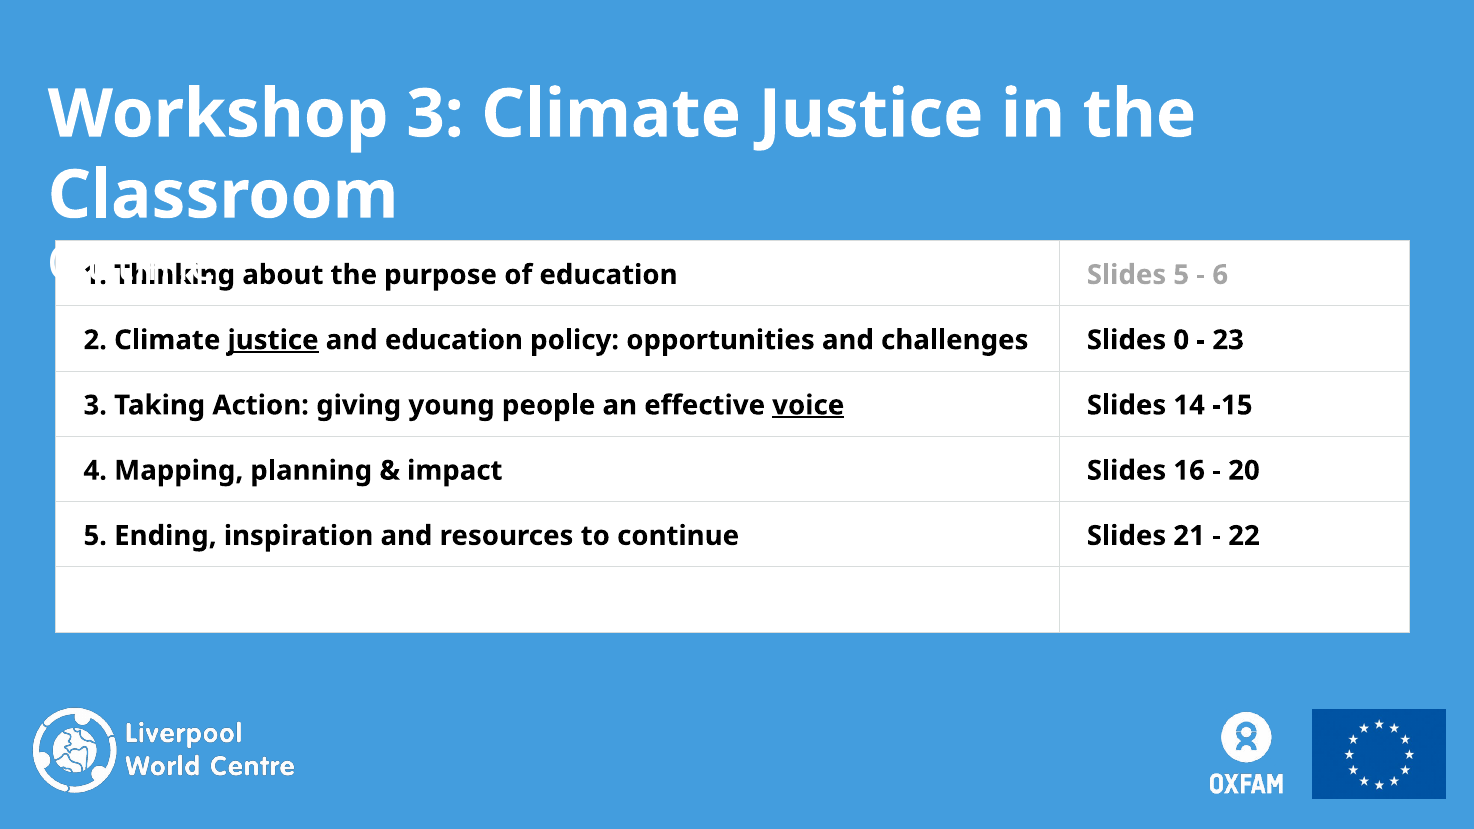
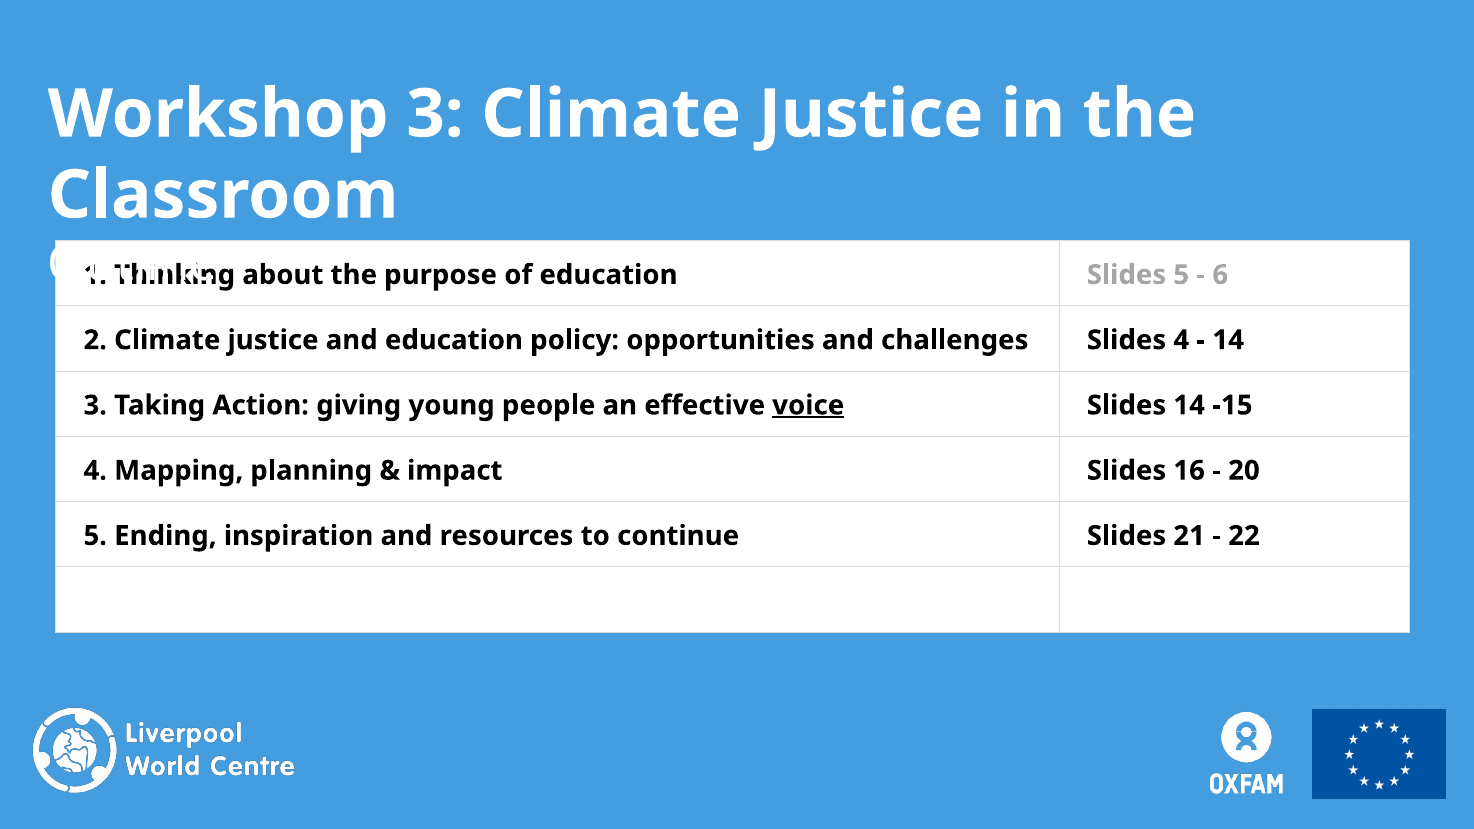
justice underline: present -> none (273, 340)
Slides 0: 0 -> 4 (1181, 340)
23: 23 -> 14 (1228, 340)
